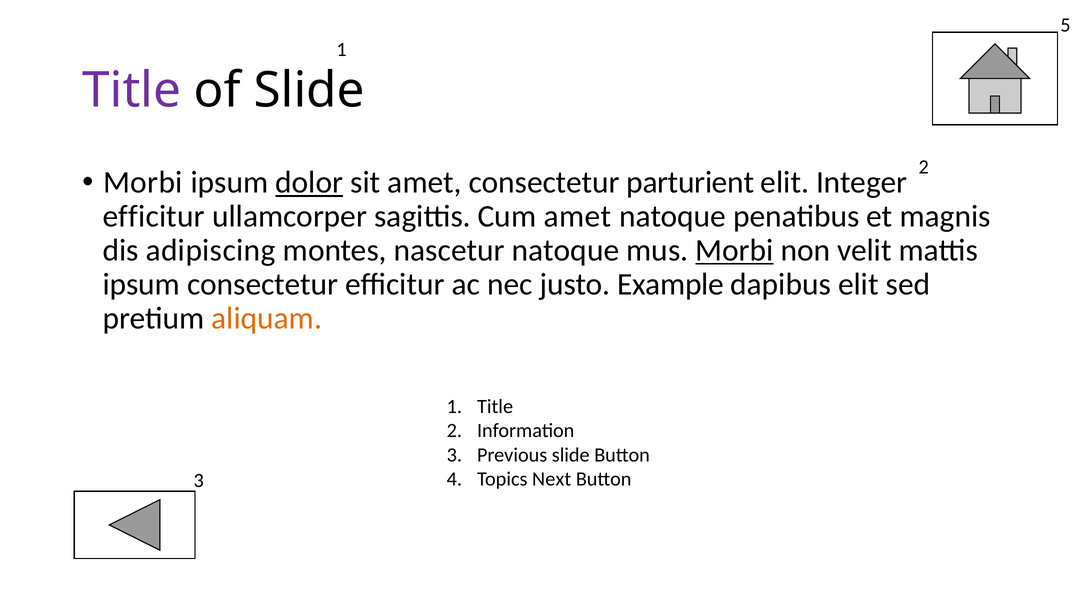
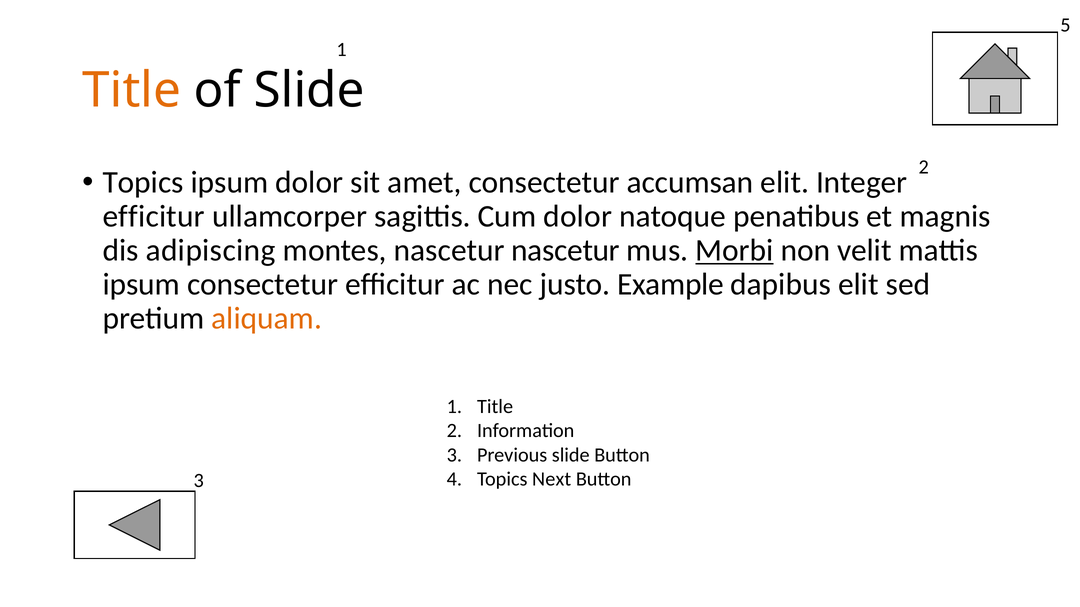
Title colour: purple -> orange (132, 91)
Morbi: Morbi -> Topics (143, 183)
dolor underline: present -> none (309, 183)
parturient: parturient -> accumsan (690, 183)
Cum amet: amet -> dolor (578, 216)
nascetur natoque: natoque -> nascetur (566, 250)
